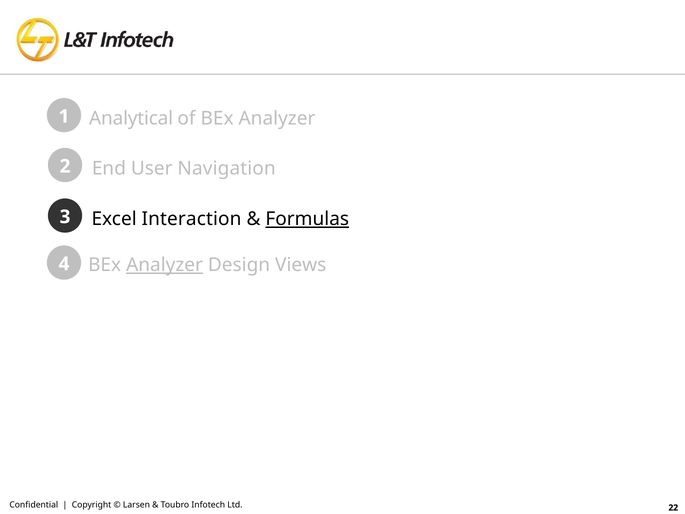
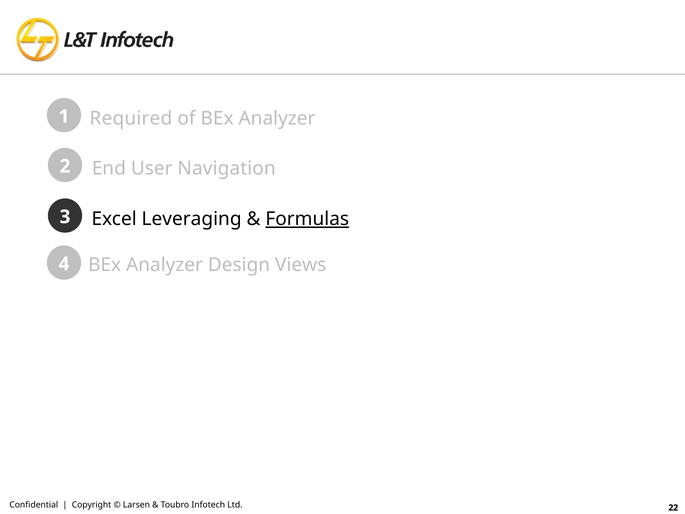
Analytical: Analytical -> Required (131, 119)
Interaction: Interaction -> Leveraging (192, 219)
Analyzer underline: present -> none (165, 265)
